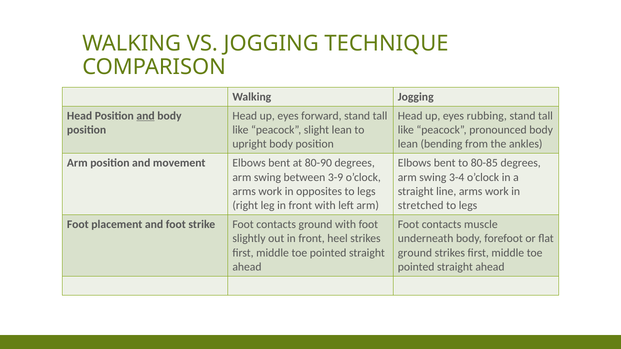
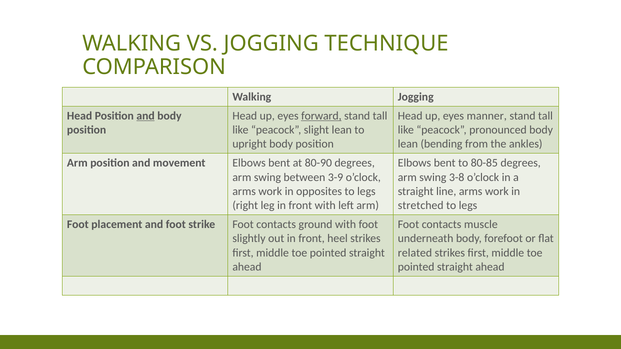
forward underline: none -> present (321, 116)
rubbing: rubbing -> manner (487, 116)
3-4: 3-4 -> 3-8 (457, 177)
ground: ground -> related (415, 253)
